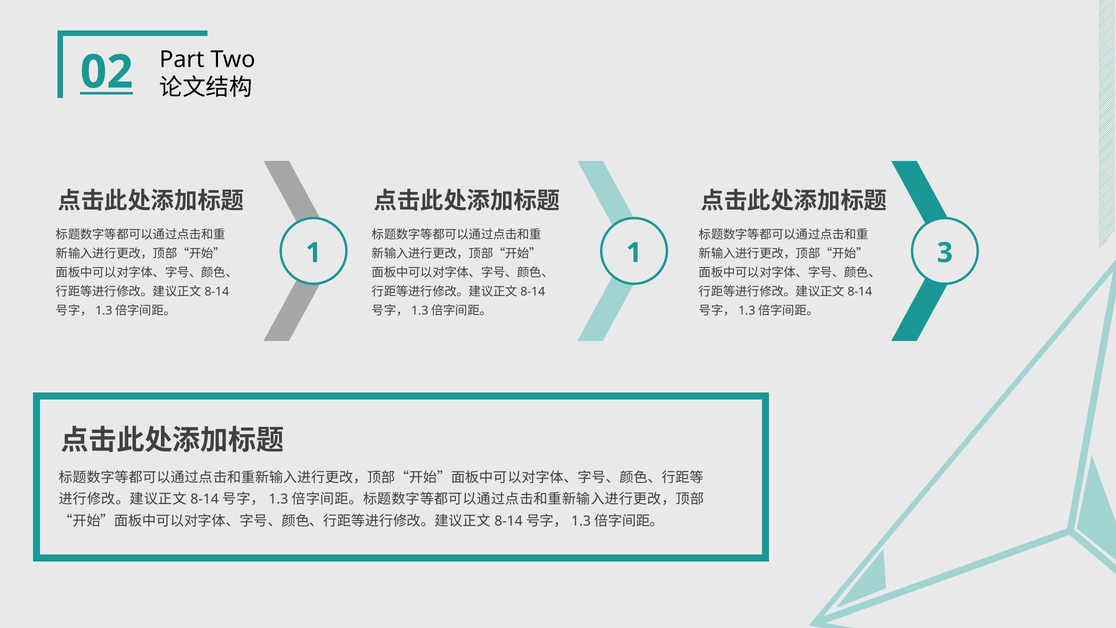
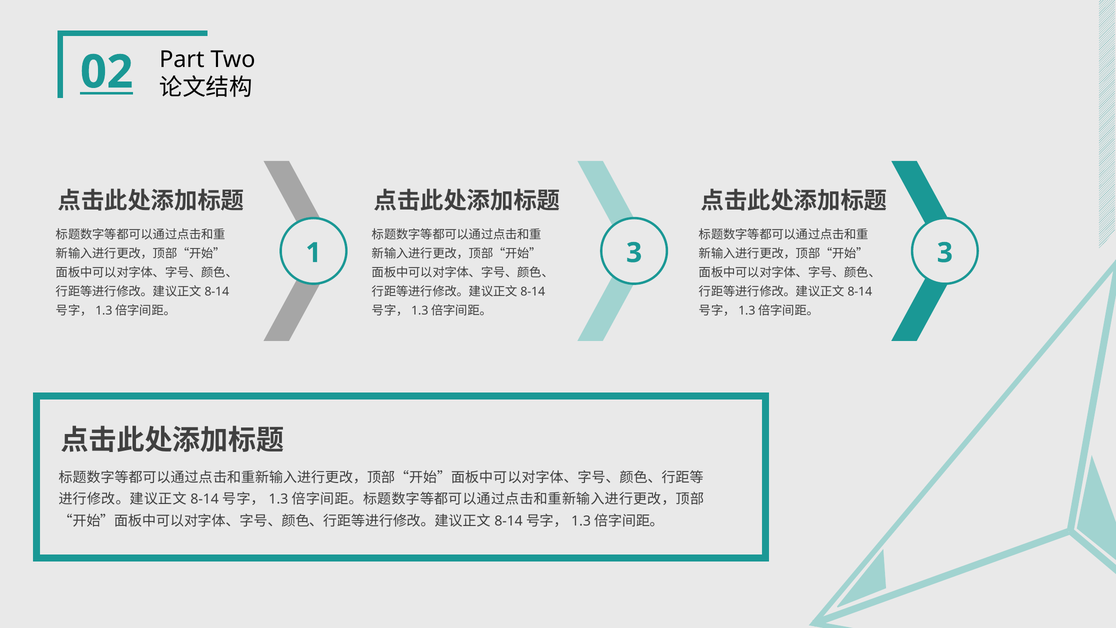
1 1: 1 -> 3 (634, 253)
